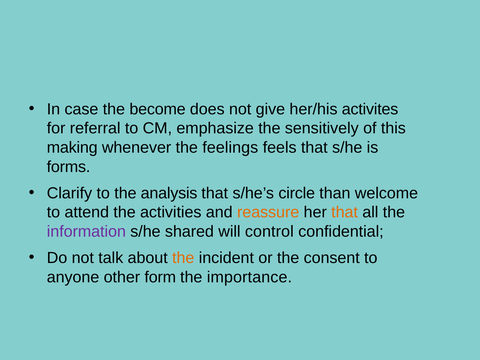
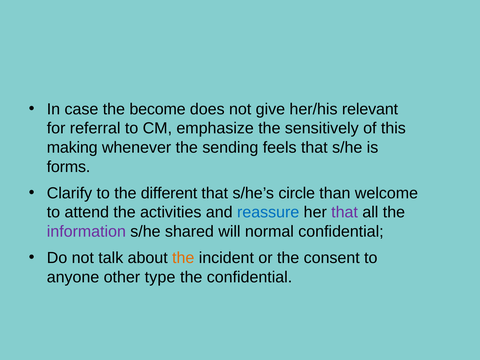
activites: activites -> relevant (370, 109)
feelings: feelings -> sending (230, 148)
analysis: analysis -> different (169, 193)
reassure colour: orange -> blue (268, 212)
that colour: orange -> purple (345, 212)
control: control -> normal (269, 232)
form: form -> type (160, 277)
the importance: importance -> confidential (250, 277)
